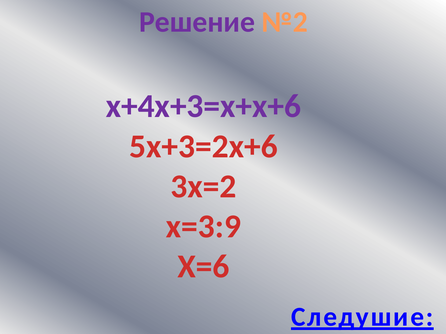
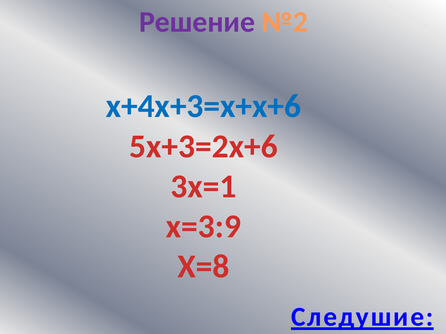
х+4х+3=х+х+6 colour: purple -> blue (203, 106)
3х=2: 3х=2 -> 3х=1 (203, 187)
Х=6: Х=6 -> Х=8 (203, 267)
